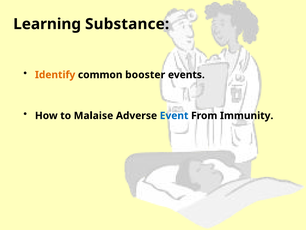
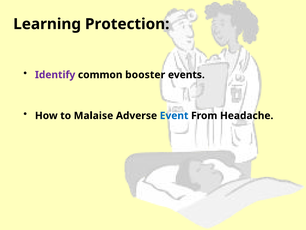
Substance: Substance -> Protection (127, 24)
Identify colour: orange -> purple (55, 75)
Immunity: Immunity -> Headache (247, 115)
